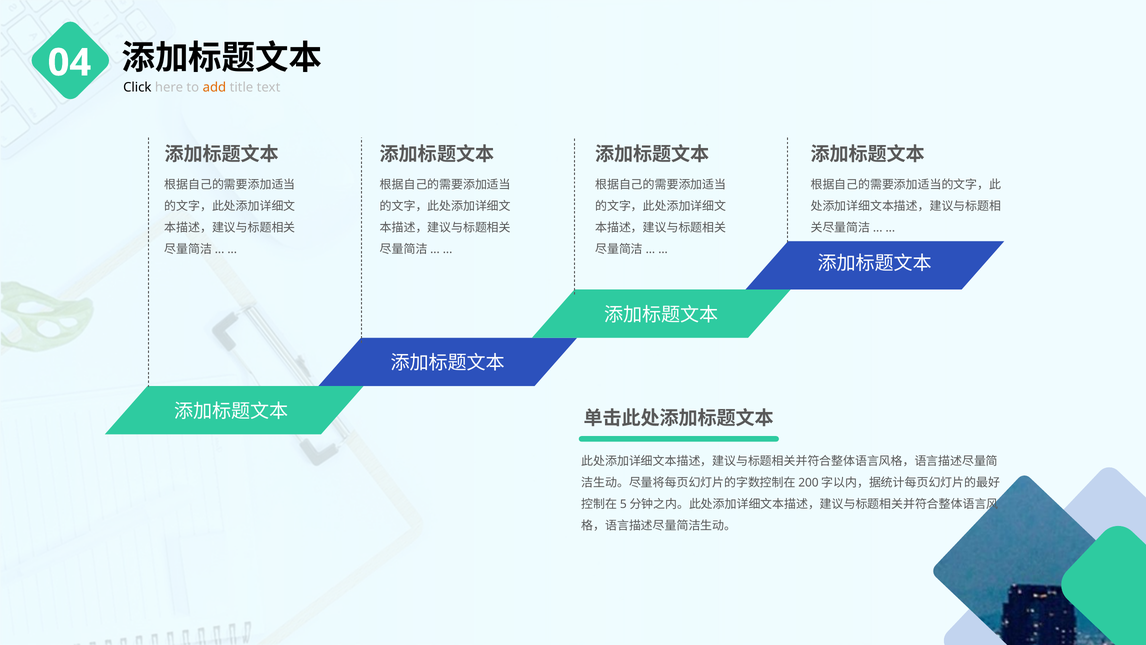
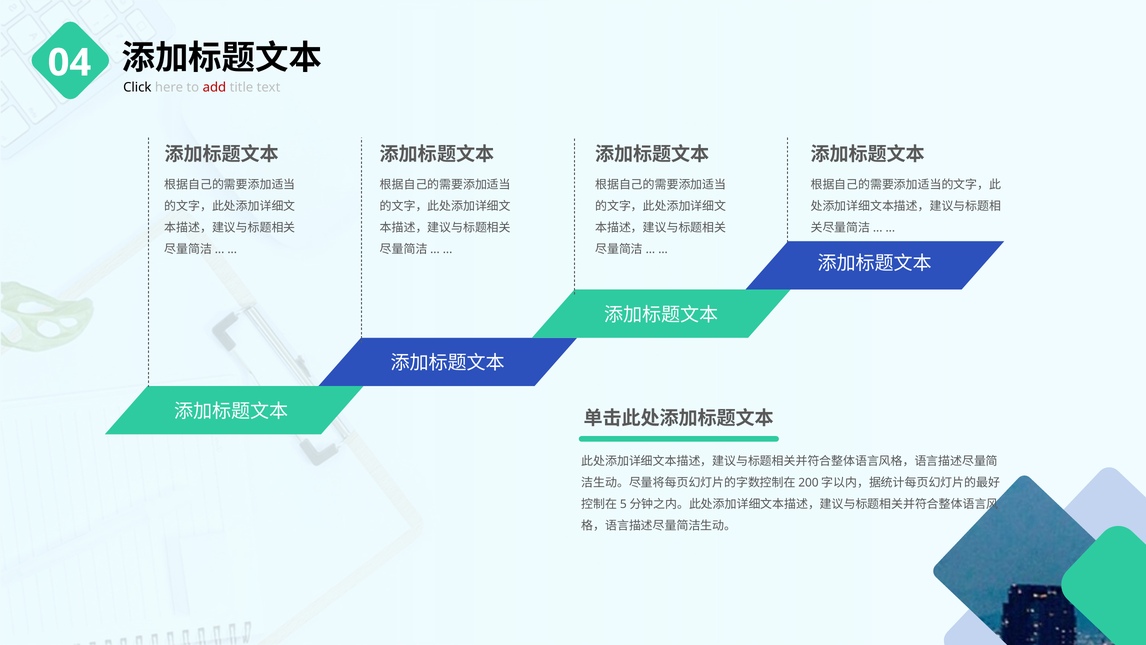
add colour: orange -> red (214, 88)
